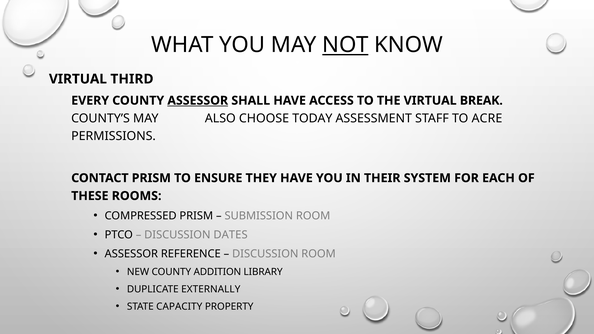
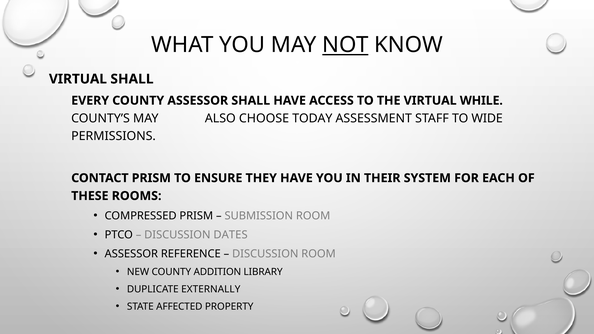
VIRTUAL THIRD: THIRD -> SHALL (132, 79)
ASSESSOR underline: present -> none (198, 101)
BREAK: BREAK -> WHILE (481, 101)
ACRE: ACRE -> WIDE (487, 118)
CAPACITY: CAPACITY -> AFFECTED (179, 307)
